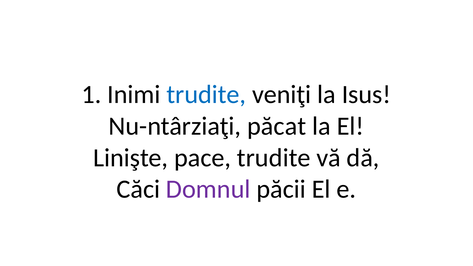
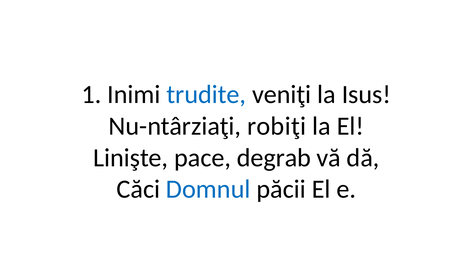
păcat: păcat -> robiţi (277, 126)
pace trudite: trudite -> degrab (274, 158)
Domnul colour: purple -> blue (208, 189)
